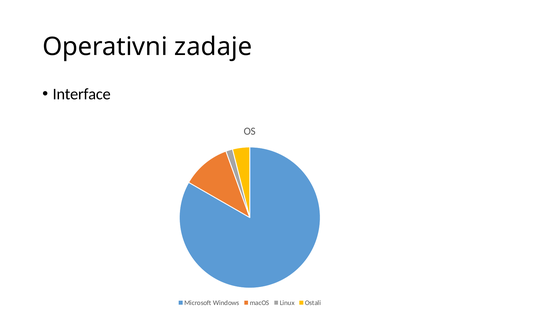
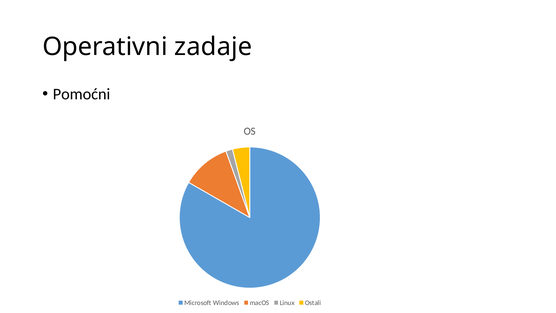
Interface: Interface -> Pomoćni (82, 94)
